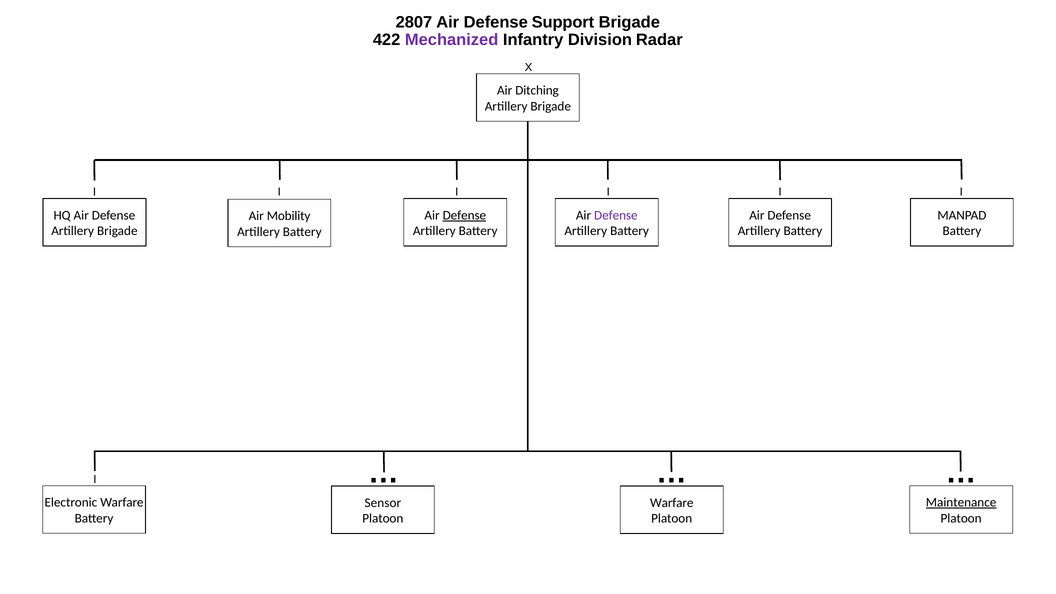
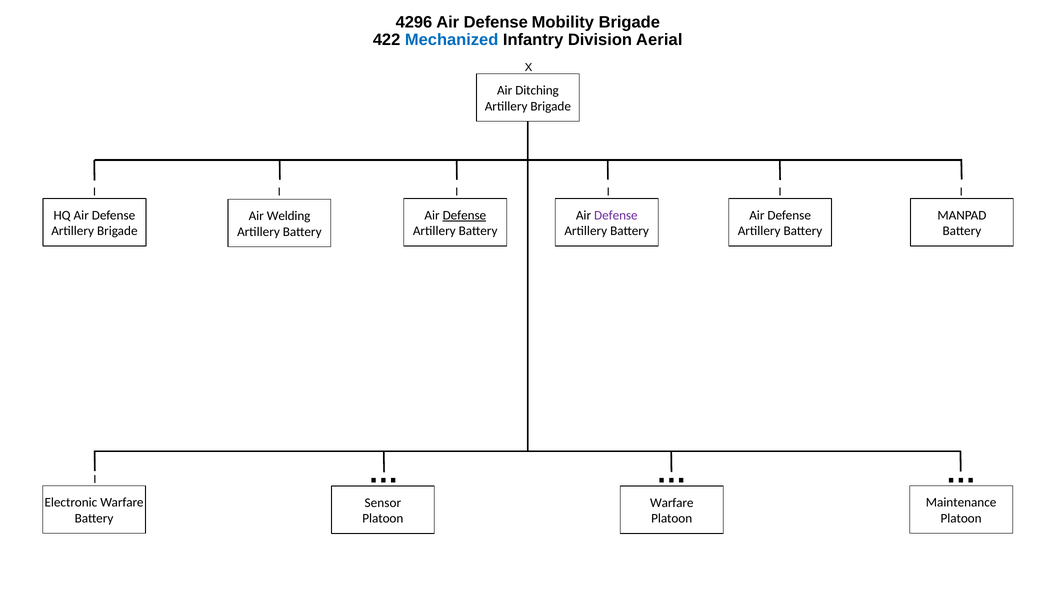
2807: 2807 -> 4296 (414, 22)
Support: Support -> Mobility (563, 22)
Mechanized colour: purple -> blue (452, 40)
Radar: Radar -> Aerial (659, 40)
Mobility: Mobility -> Welding (289, 216)
Maintenance underline: present -> none (961, 502)
